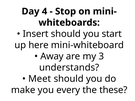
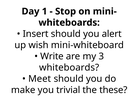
4: 4 -> 1 (45, 11)
start: start -> alert (112, 34)
here: here -> wish (39, 45)
Away: Away -> Write (52, 56)
understands: understands -> whiteboards (69, 68)
every: every -> trivial (68, 90)
